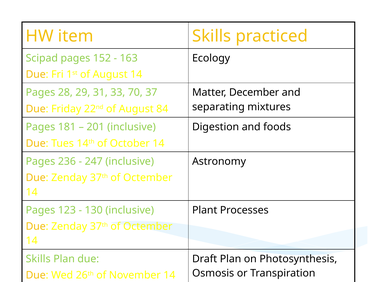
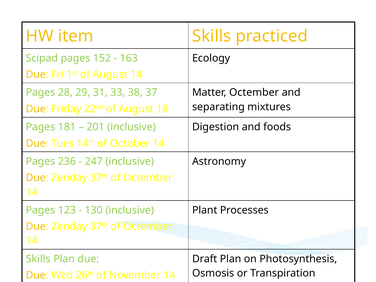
70: 70 -> 38 (135, 93)
Matter December: December -> Octember (254, 93)
84: 84 -> 18 (162, 109)
